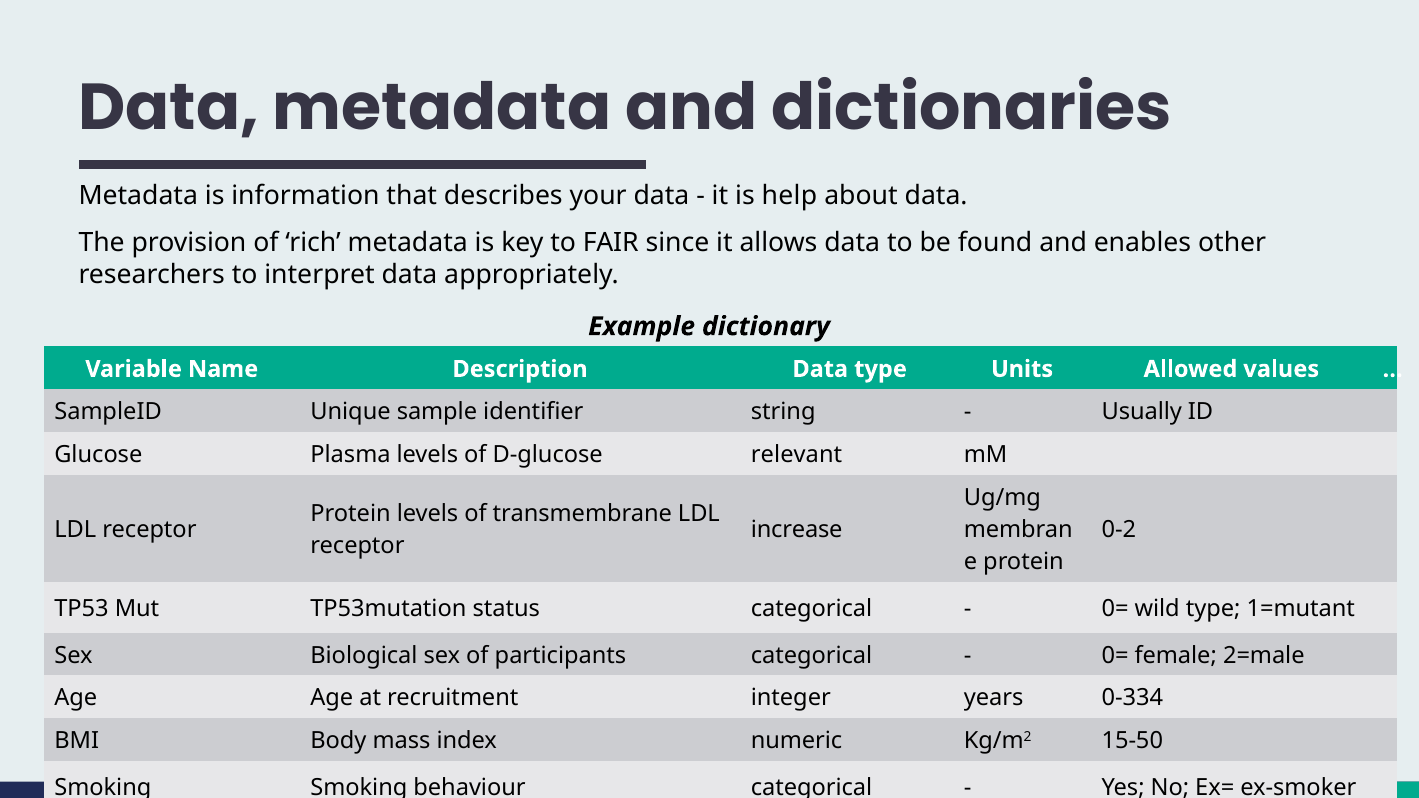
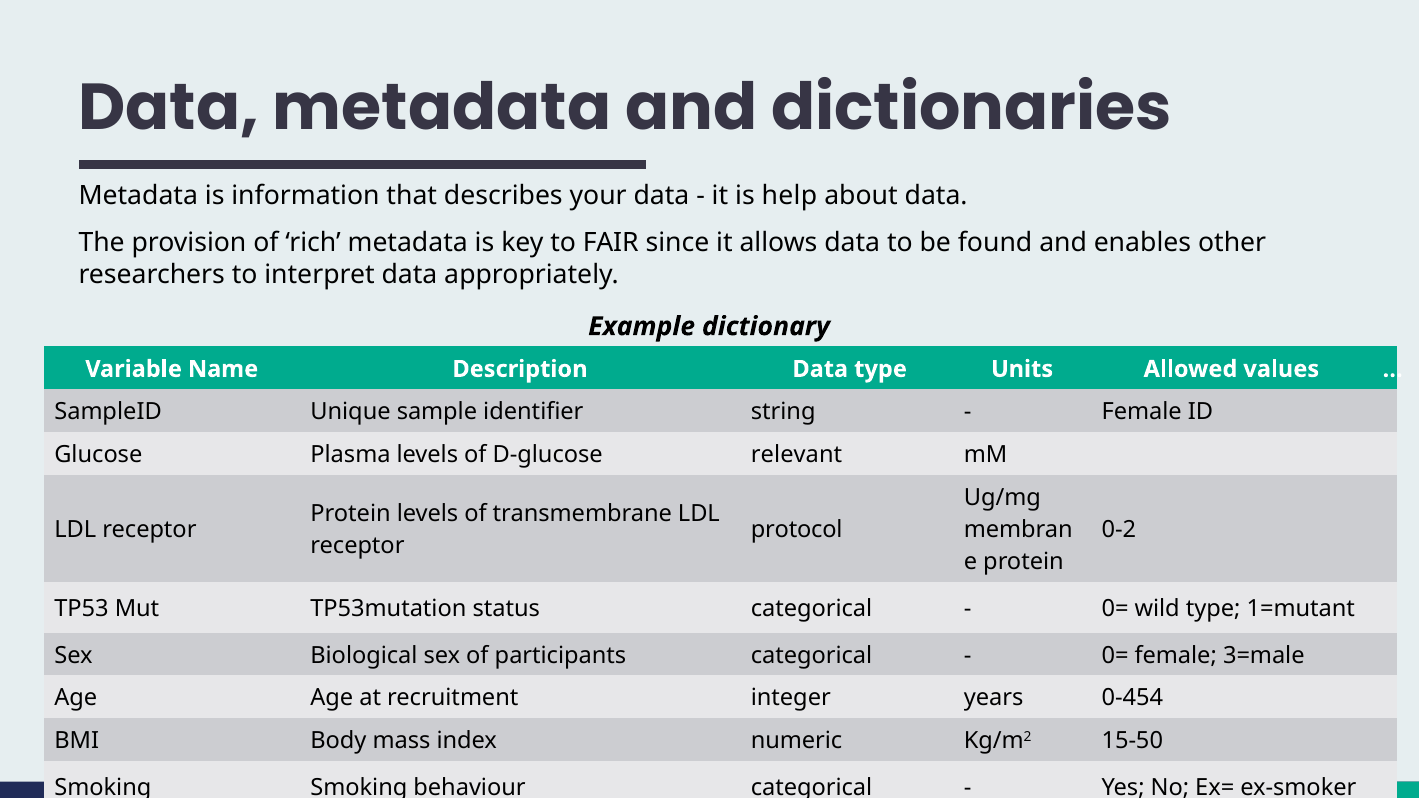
Usually: Usually -> Female (1142, 412)
increase: increase -> protocol (797, 530)
2=male: 2=male -> 3=male (1264, 655)
0-334: 0-334 -> 0-454 (1132, 698)
